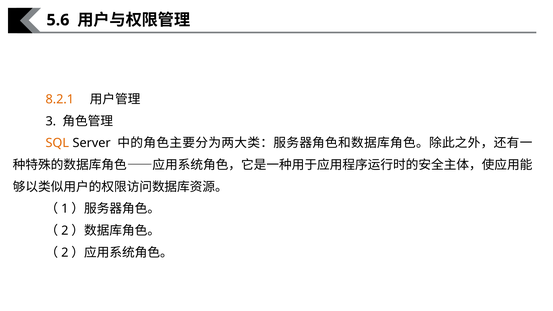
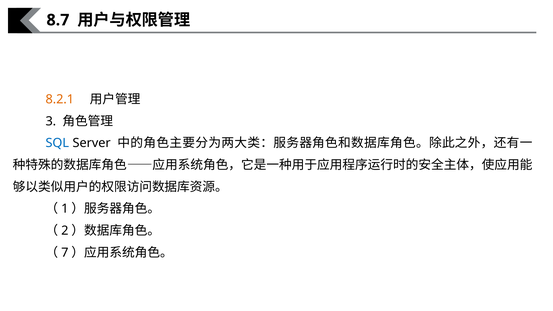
5.6: 5.6 -> 8.7 (58, 20)
SQL colour: orange -> blue (57, 143)
2: 2 -> 7 (65, 253)
